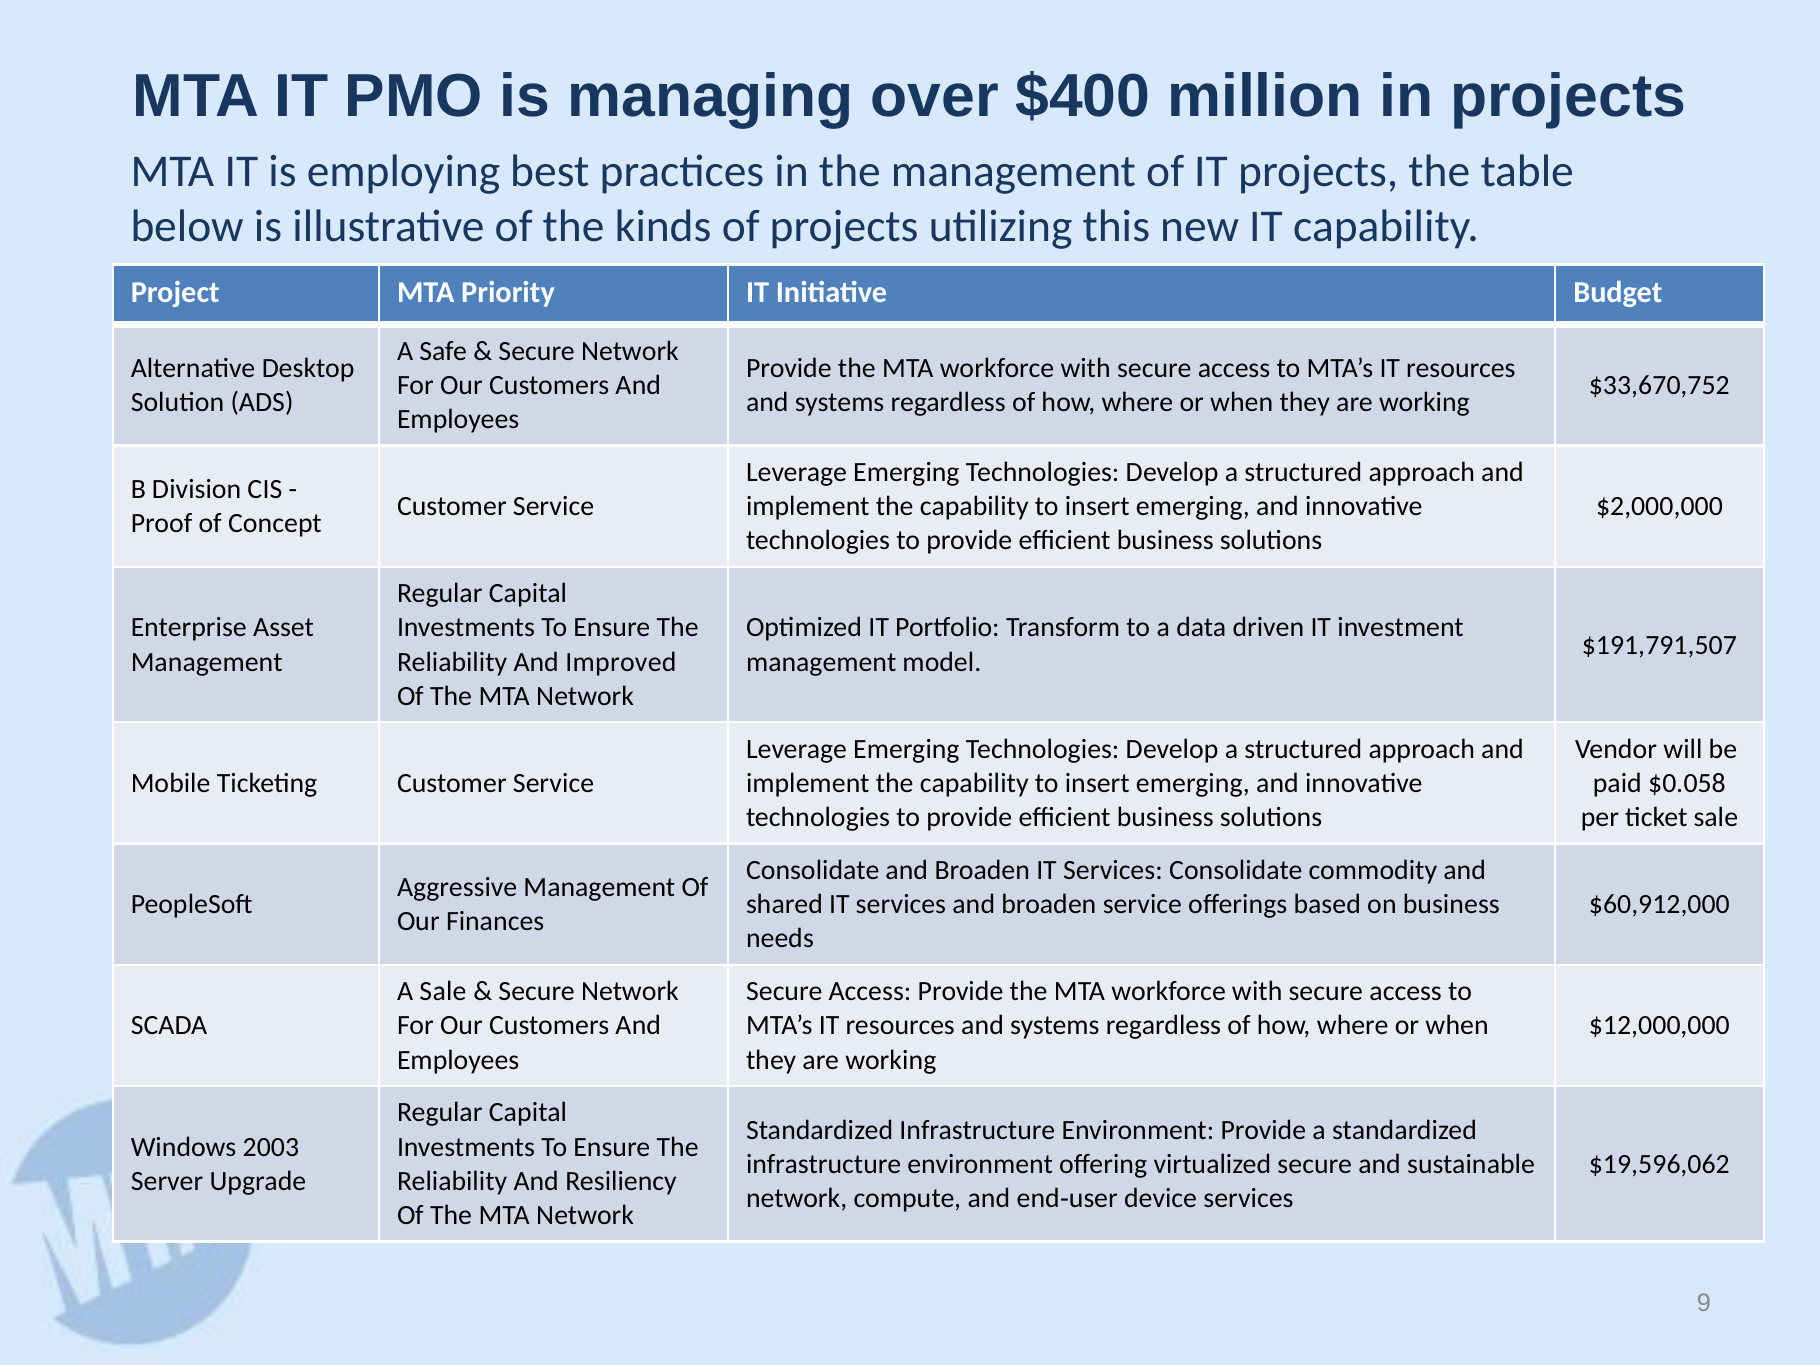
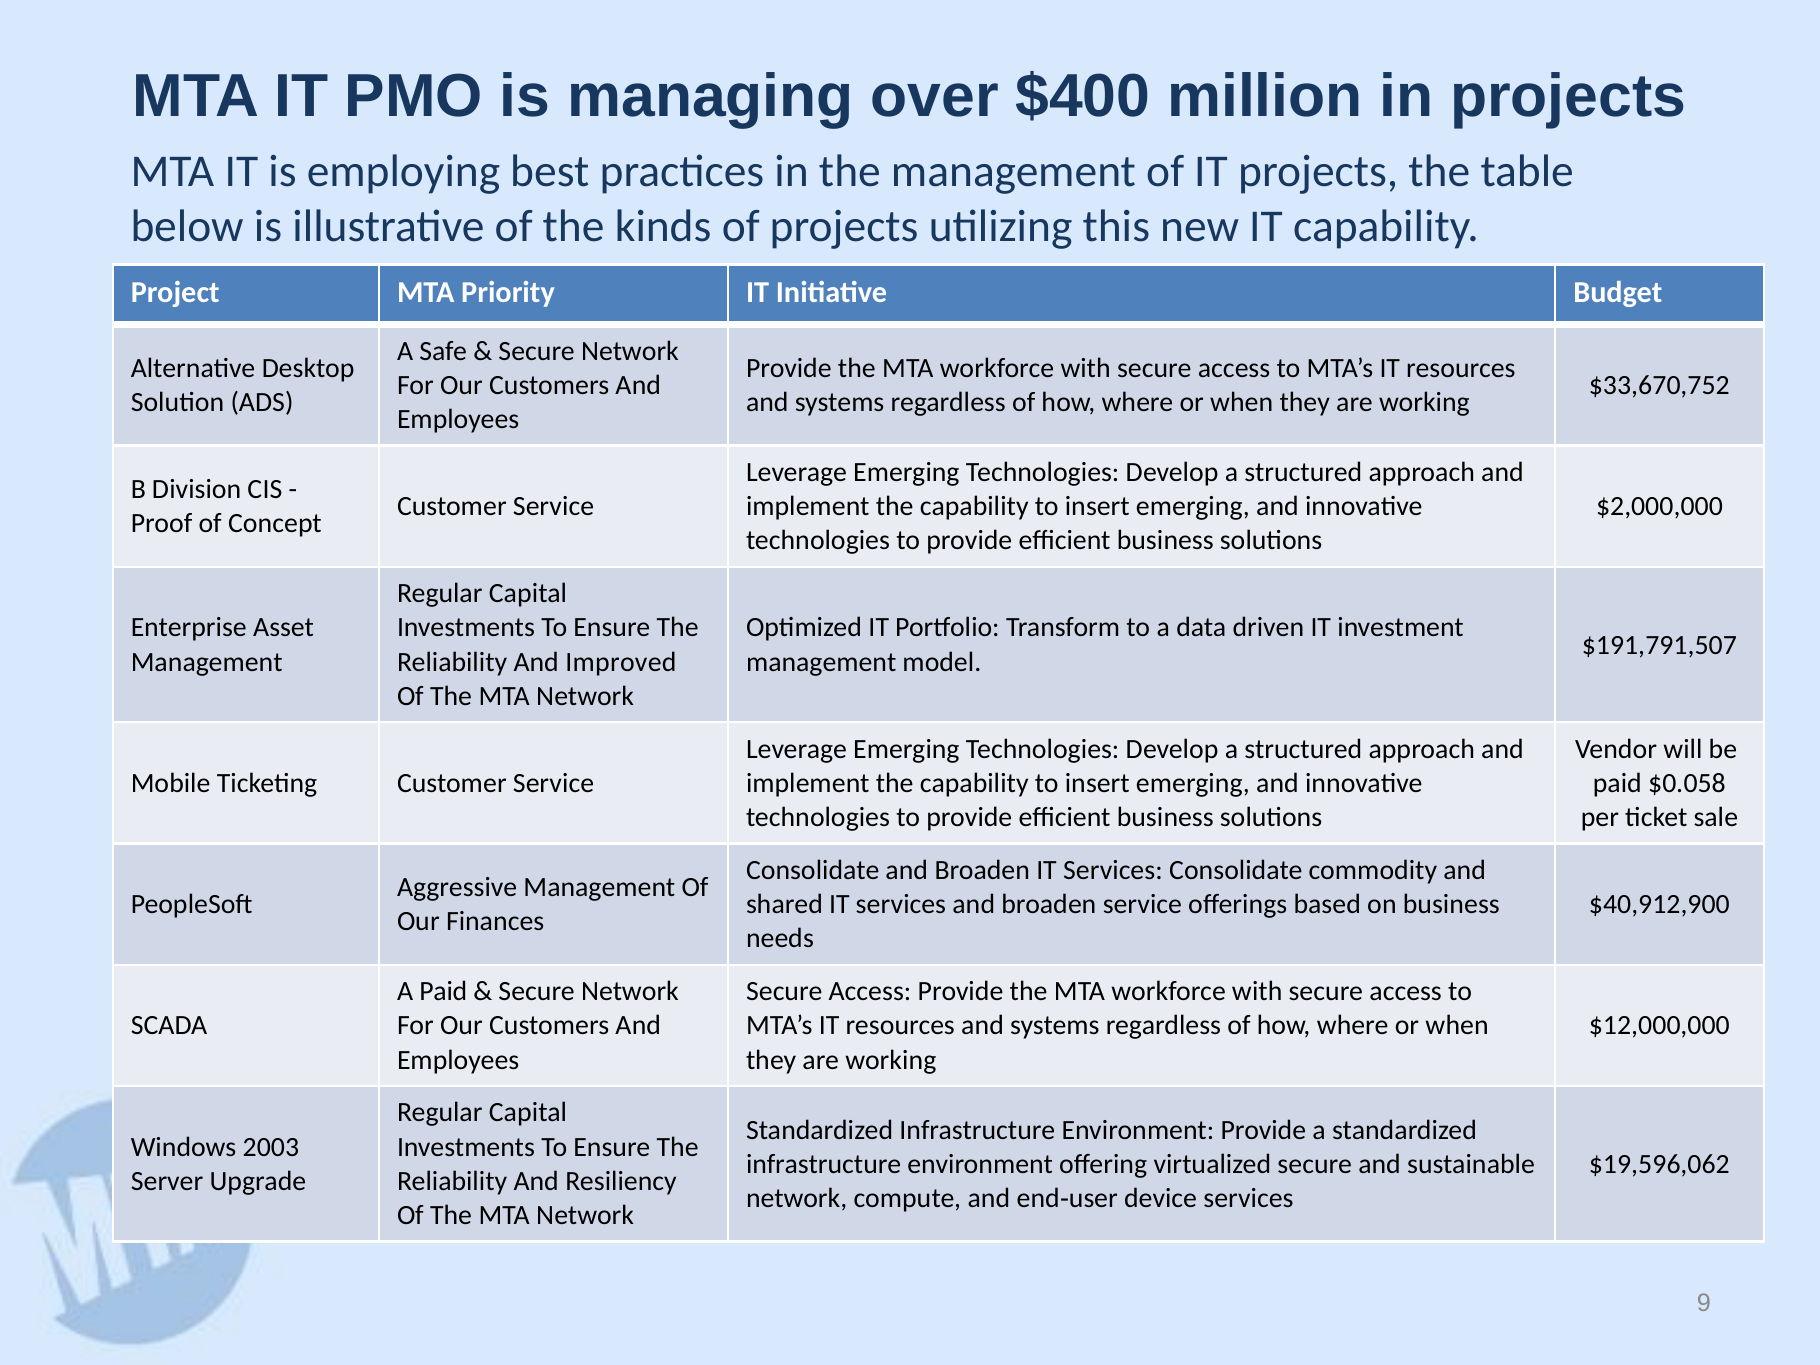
$60,912,000: $60,912,000 -> $40,912,900 (1659, 904)
A Sale: Sale -> Paid (443, 991)
